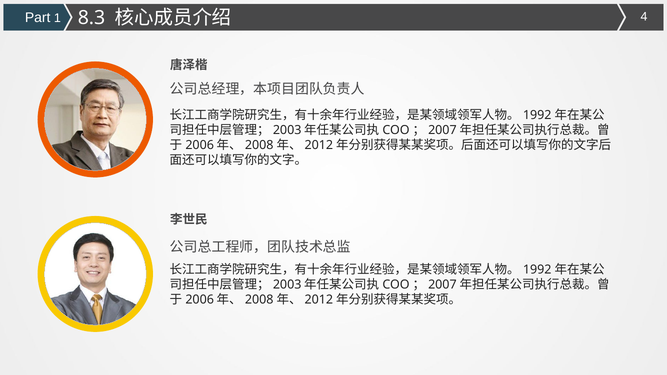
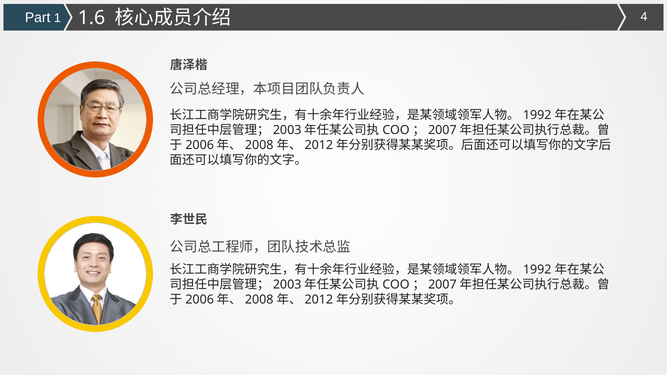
8.3: 8.3 -> 1.6 (91, 18)
